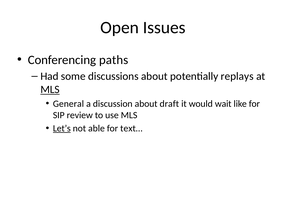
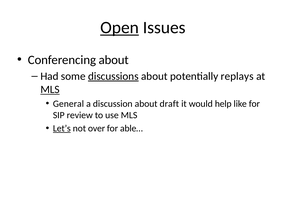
Open underline: none -> present (120, 28)
Conferencing paths: paths -> about (114, 60)
discussions underline: none -> present (113, 76)
wait: wait -> help (223, 104)
able: able -> over (97, 129)
text…: text… -> able… (131, 129)
